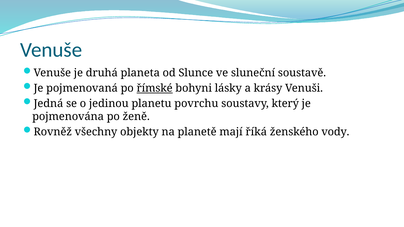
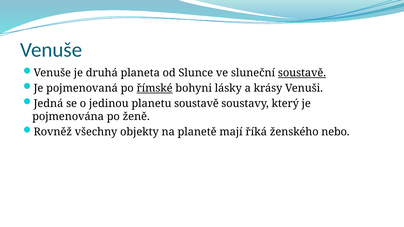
soustavě underline: none -> present (302, 73)
planetu povrchu: povrchu -> soustavě (196, 104)
vody: vody -> nebo (335, 132)
